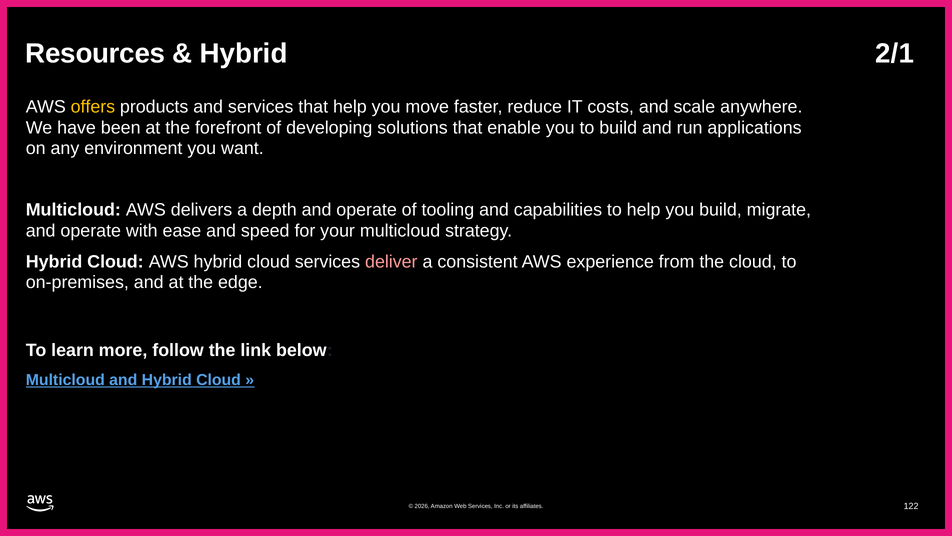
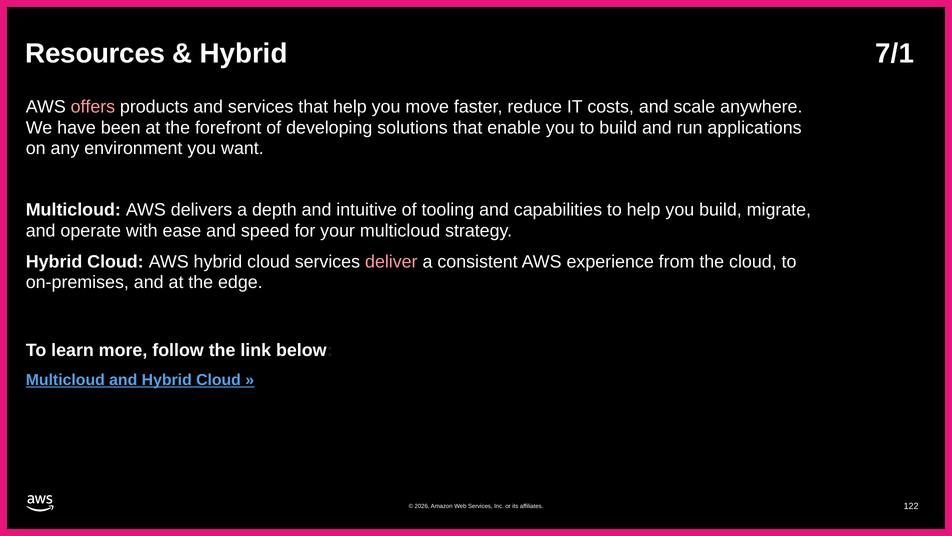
2/1: 2/1 -> 7/1 (895, 53)
offers colour: yellow -> pink (93, 107)
depth and operate: operate -> intuitive (367, 210)
